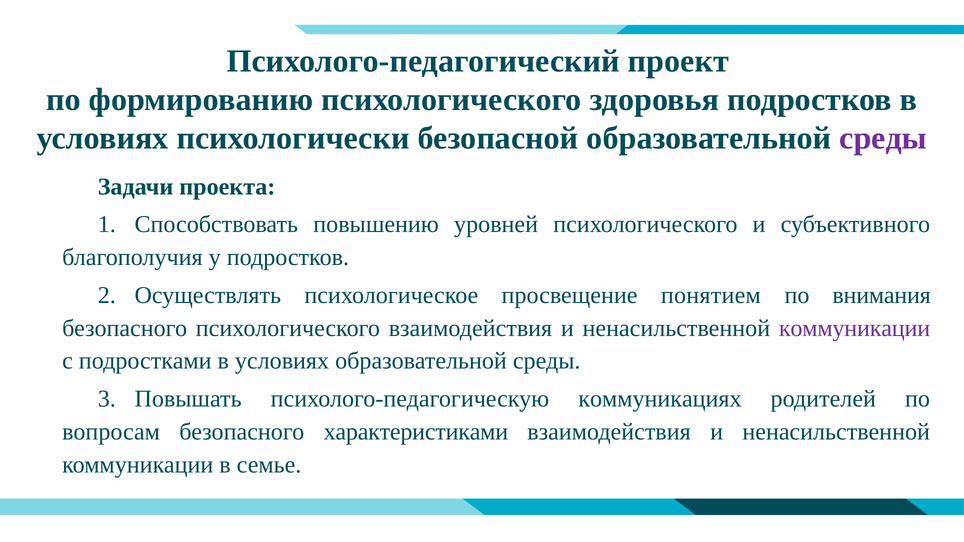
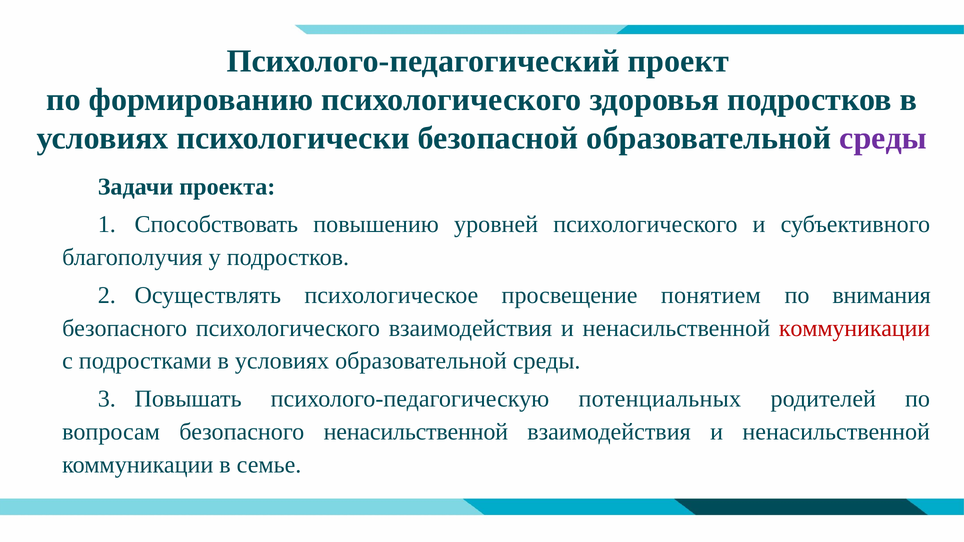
коммуникации colour: purple -> red (855, 328)
коммуникациях: коммуникациях -> потенциальных (660, 399)
безопасного характеристиками: характеристиками -> ненасильственной (416, 432)
